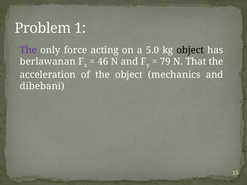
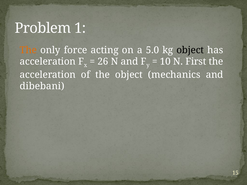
The colour: purple -> orange (28, 50)
berlawanan: berlawanan -> acceleration (48, 62)
46: 46 -> 26 (103, 62)
79: 79 -> 10 (165, 62)
That: That -> First (196, 62)
